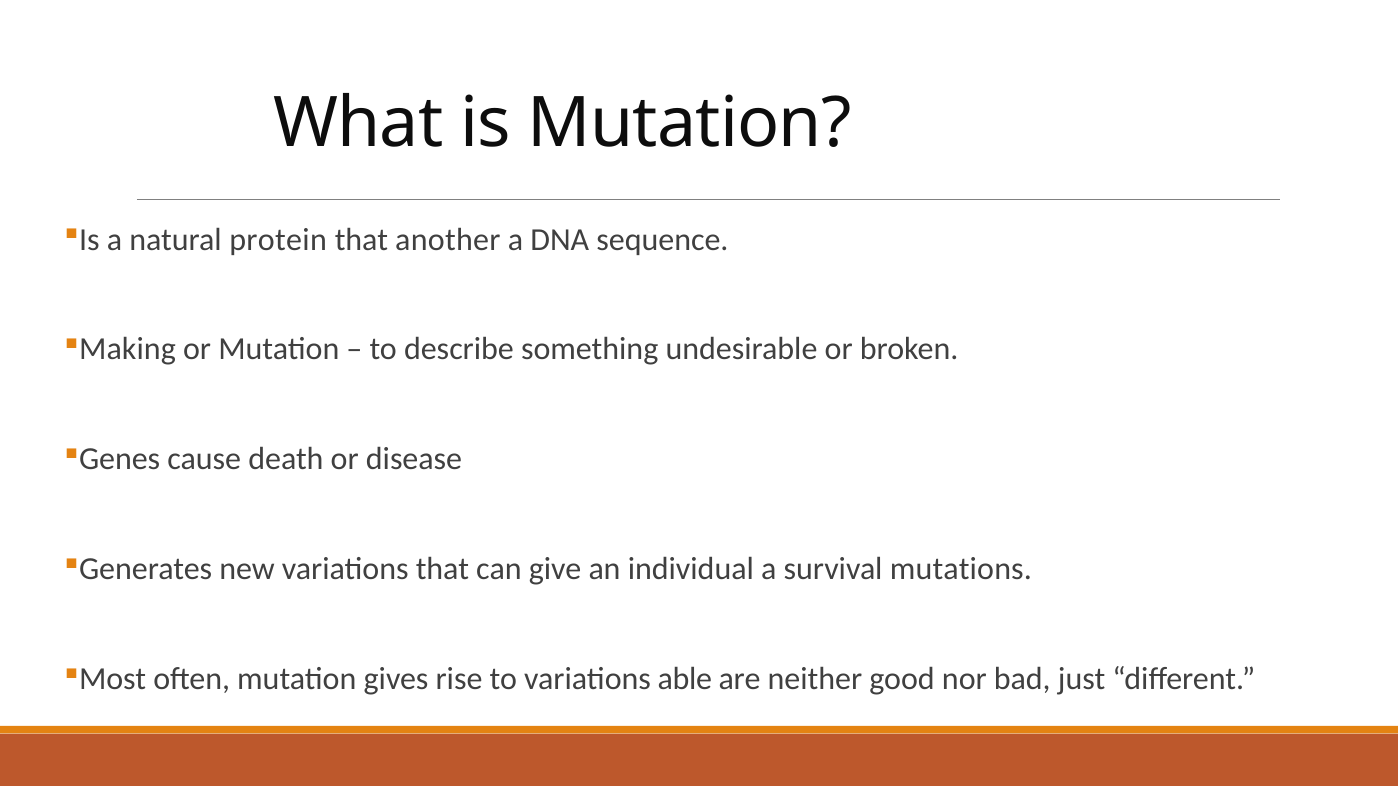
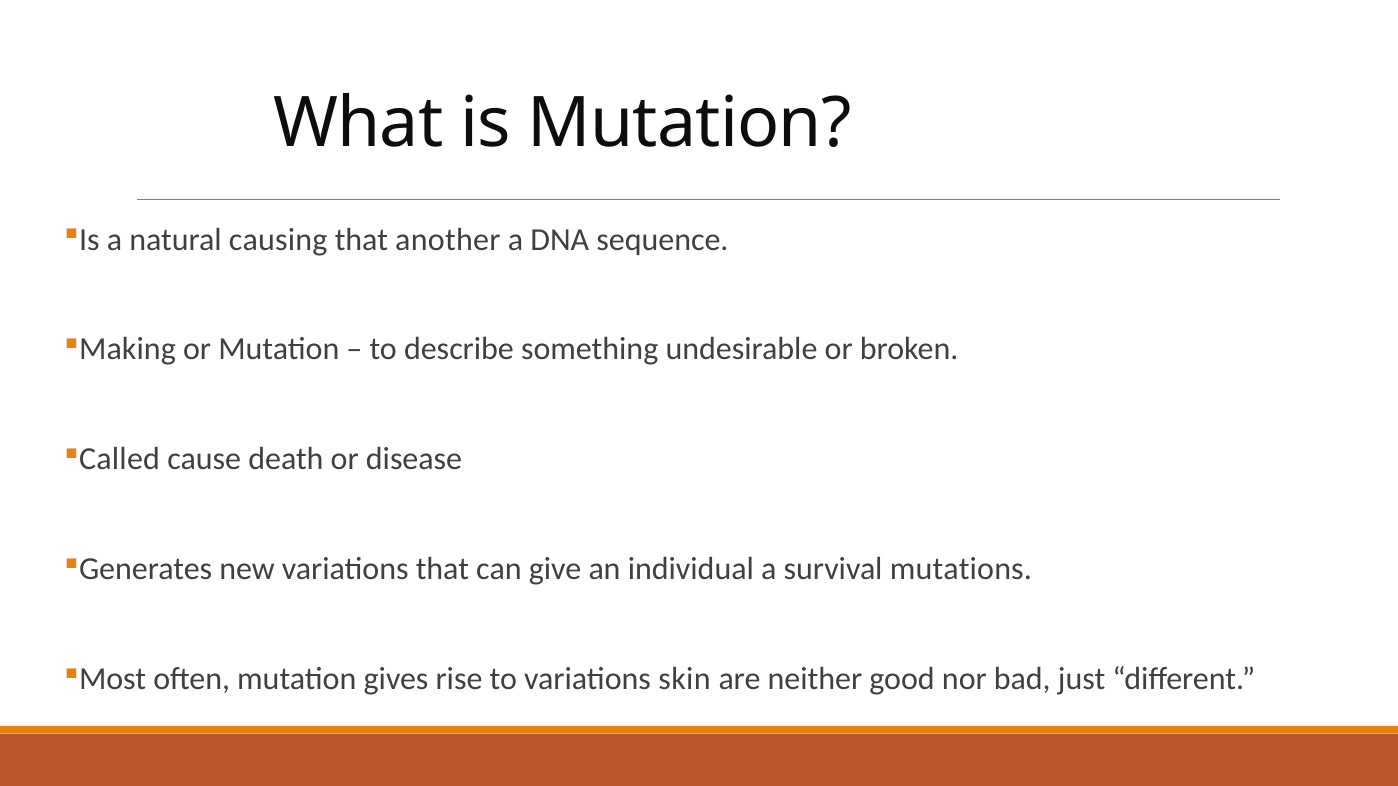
protein: protein -> causing (278, 240)
Genes: Genes -> Called (120, 460)
able: able -> skin (685, 679)
